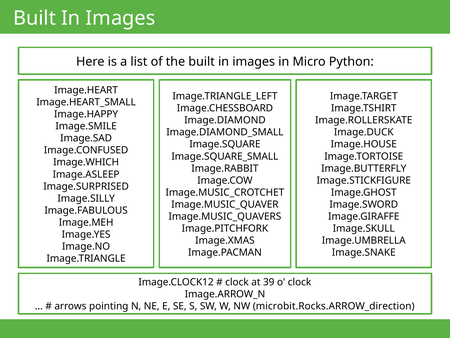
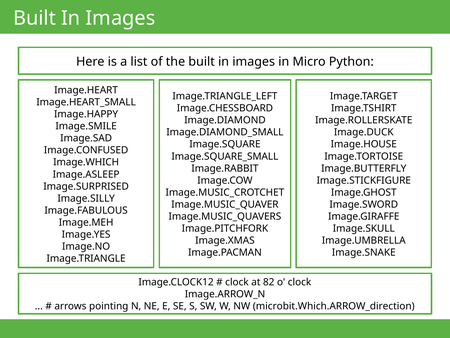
39: 39 -> 82 (269, 282)
microbit.Rocks.ARROW_direction: microbit.Rocks.ARROW_direction -> microbit.Which.ARROW_direction (334, 306)
